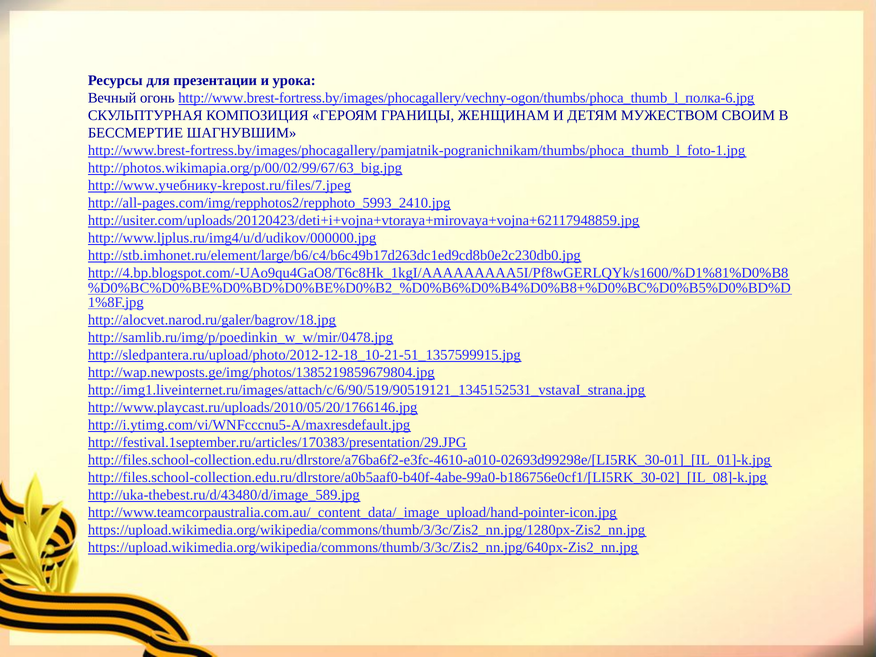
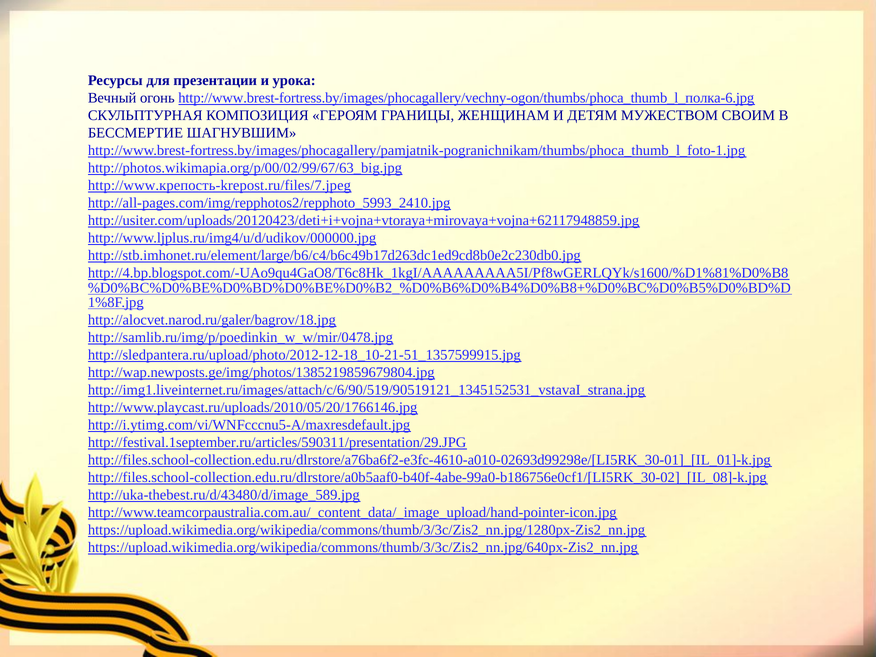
http://www.учебнику-krepost.ru/files/7.jpeg: http://www.учебнику-krepost.ru/files/7.jpeg -> http://www.крепость-krepost.ru/files/7.jpeg (219, 186)
http://festival.1september.ru/articles/170383/presentation/29.JPG: http://festival.1september.ru/articles/170383/presentation/29.JPG -> http://festival.1september.ru/articles/590311/presentation/29.JPG (277, 442)
